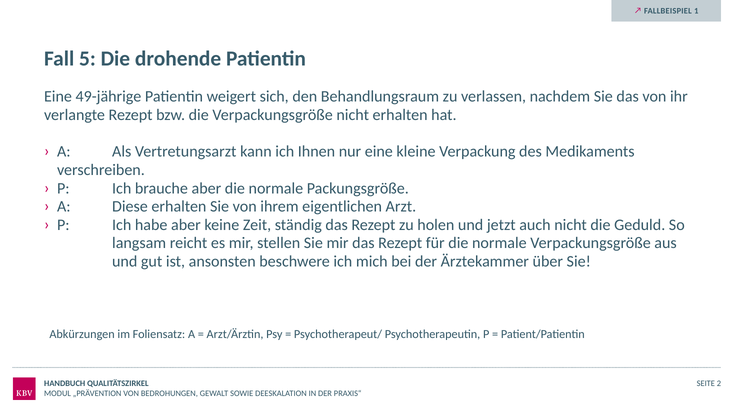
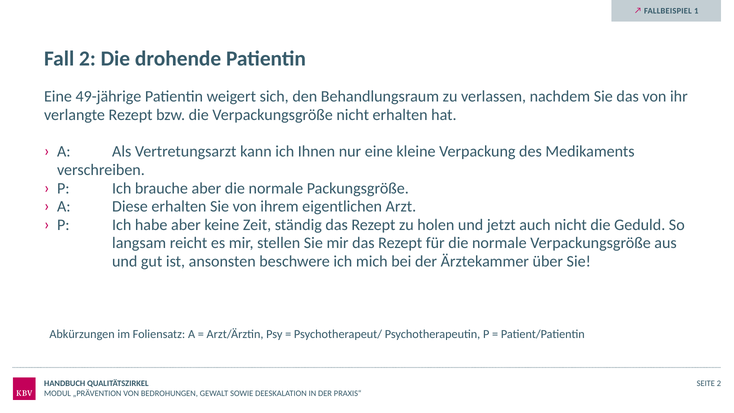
Fall 5: 5 -> 2 (87, 59)
